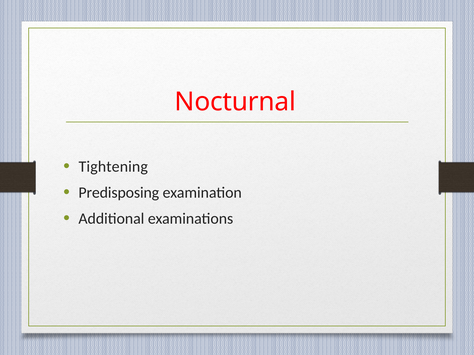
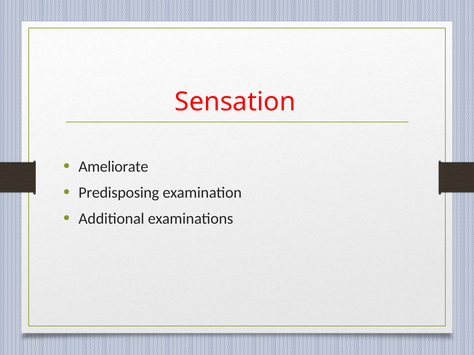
Nocturnal: Nocturnal -> Sensation (235, 102)
Tightening: Tightening -> Ameliorate (113, 167)
